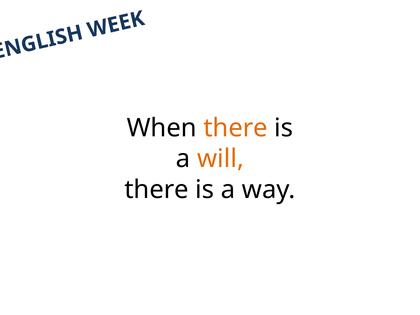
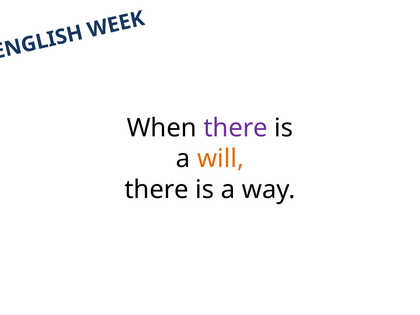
there colour: orange -> purple (236, 128)
